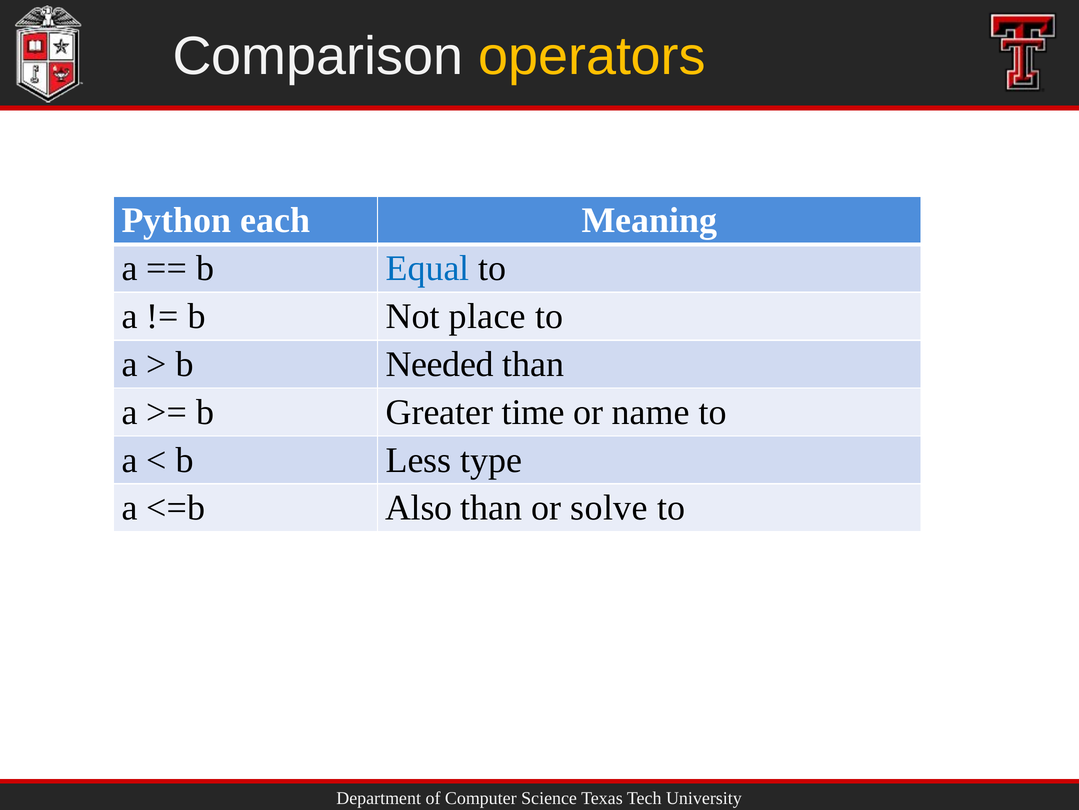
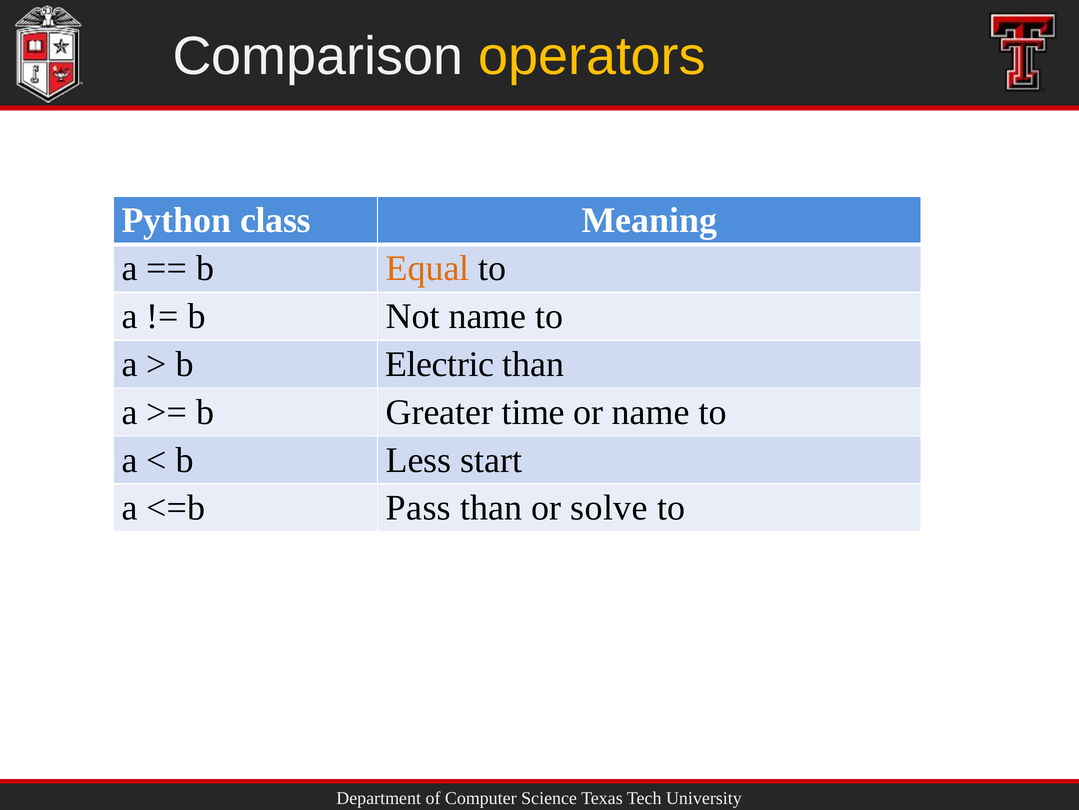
each: each -> class (276, 220)
Equal colour: blue -> orange (428, 268)
Not place: place -> name (487, 316)
Needed: Needed -> Electric (440, 364)
type: type -> start (491, 460)
Also: Also -> Pass (418, 508)
